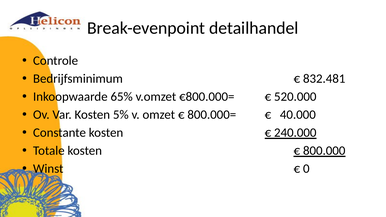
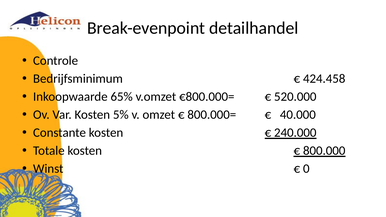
832.481: 832.481 -> 424.458 (324, 79)
